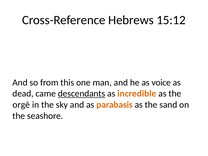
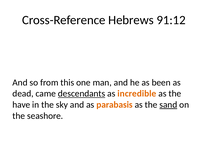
15:12: 15:12 -> 91:12 (171, 20)
voice: voice -> been (161, 83)
orgē: orgē -> have (21, 105)
sand underline: none -> present (168, 105)
